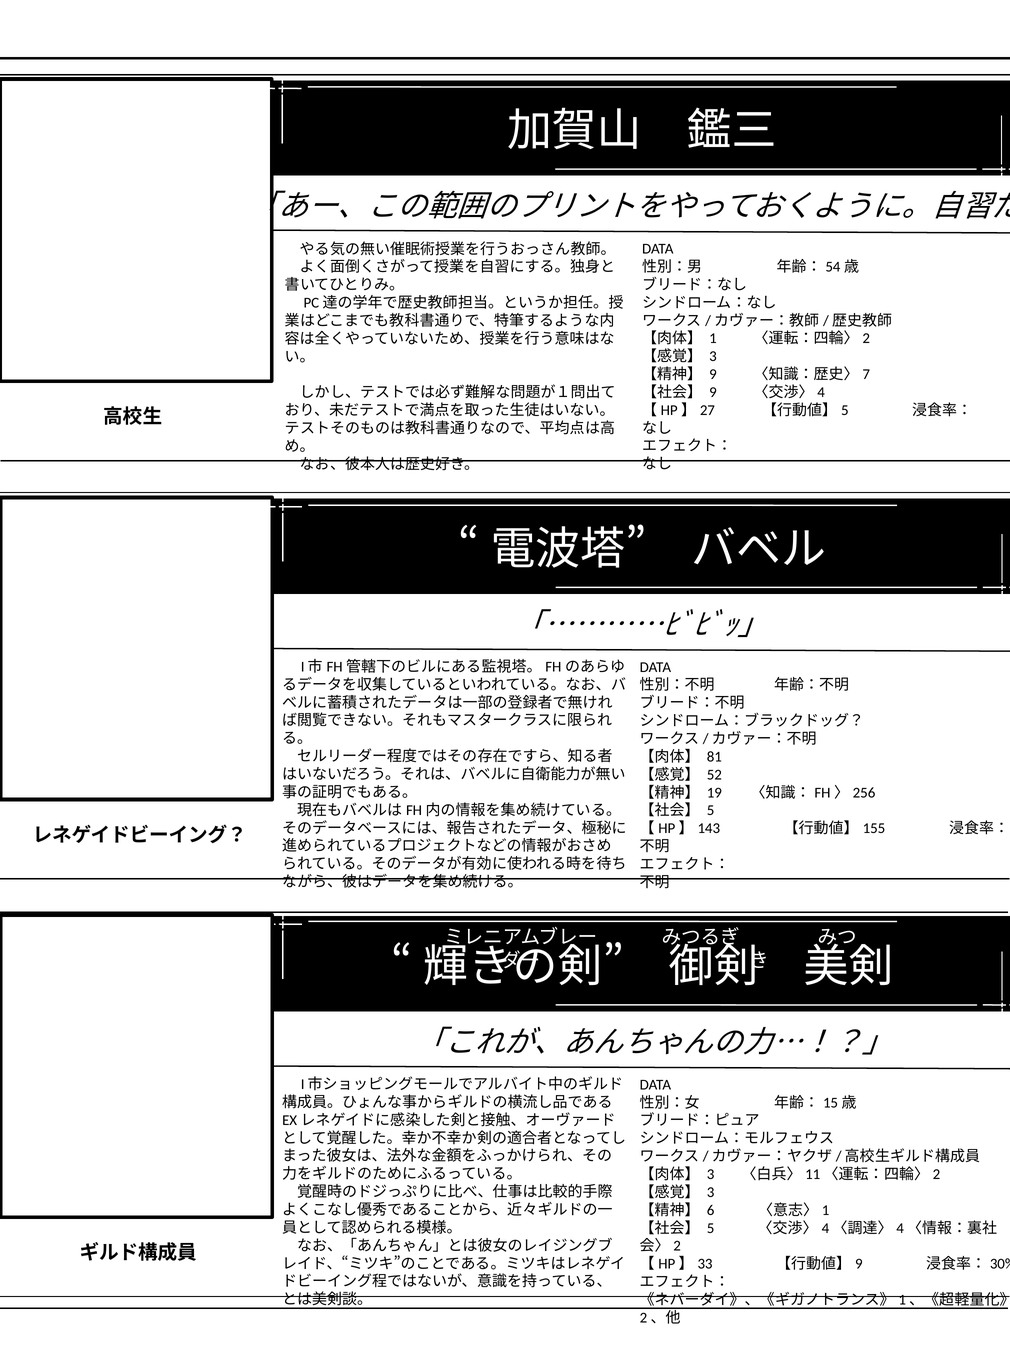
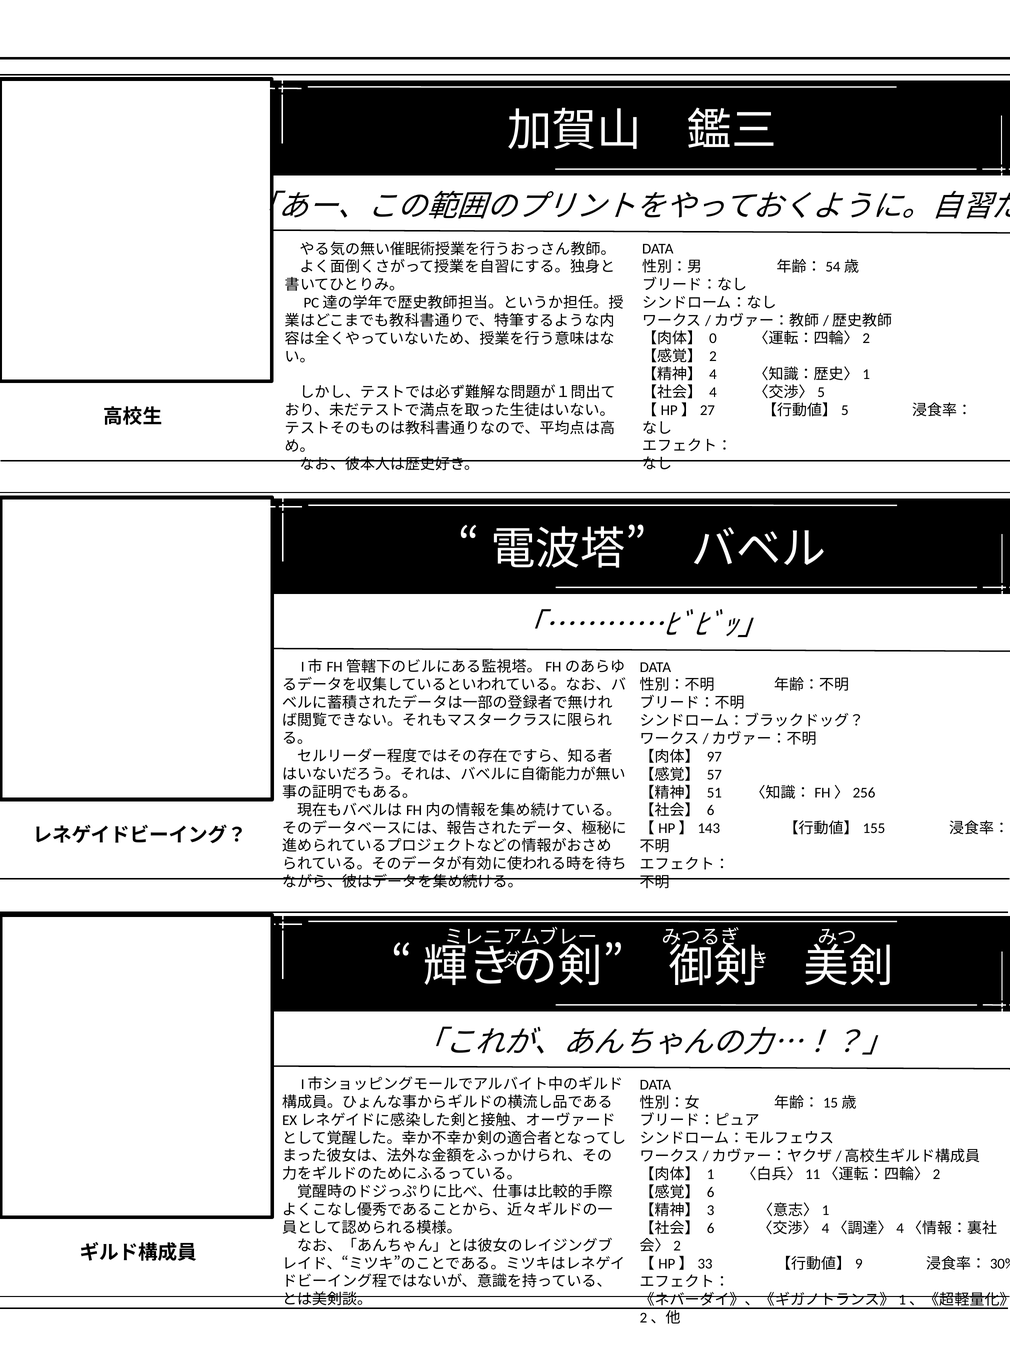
1: 1 -> 0 (713, 338)
3: 3 -> 2 (713, 356)
9: 9 -> 4 (713, 374)
7: 7 -> 1 (866, 374)
9: 9 -> 4 (713, 392)
4: 4 -> 5 (821, 392)
81: 81 -> 97 (714, 757)
52: 52 -> 57 (714, 774)
19: 19 -> 51 (714, 792)
5: 5 -> 6 (711, 810)
3: 3 -> 1 (711, 1174)
3: 3 -> 6 (711, 1192)
6: 6 -> 3 (711, 1210)
5: 5 -> 6 (711, 1228)
